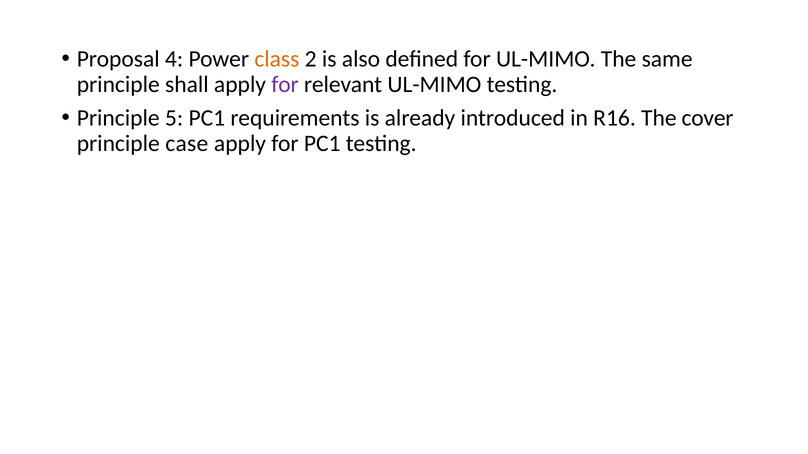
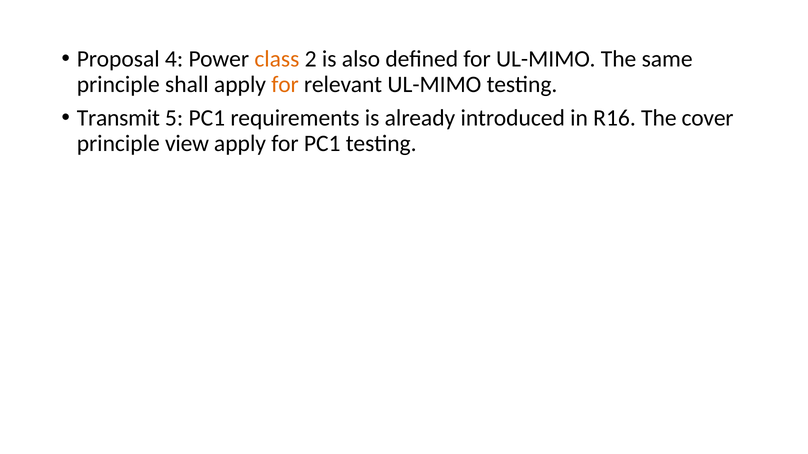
for colour: purple -> orange (285, 84)
Principle: Principle -> Transmit (118, 118)
case: case -> view (187, 144)
